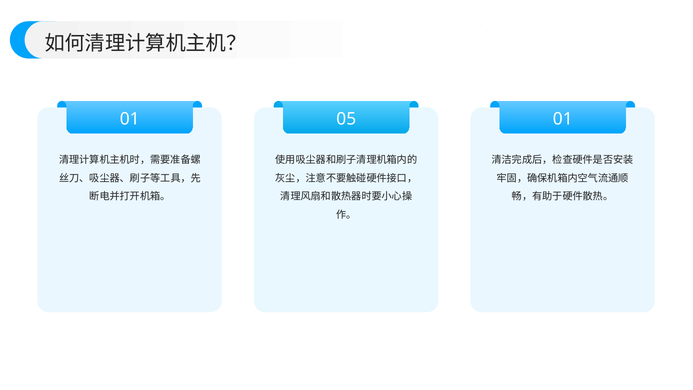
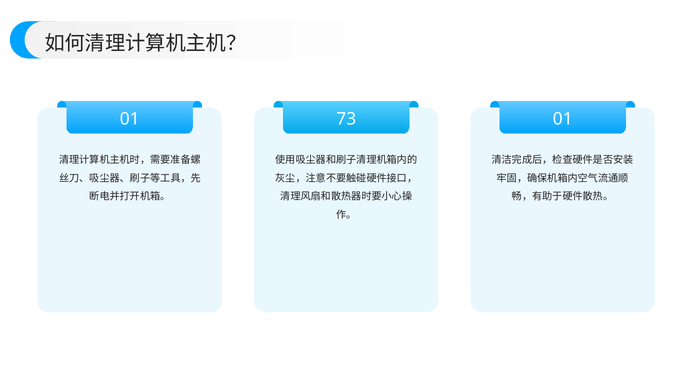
05: 05 -> 73 (346, 119)
